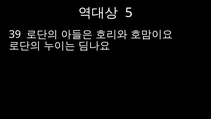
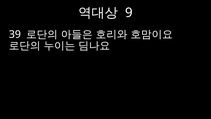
5: 5 -> 9 (129, 13)
